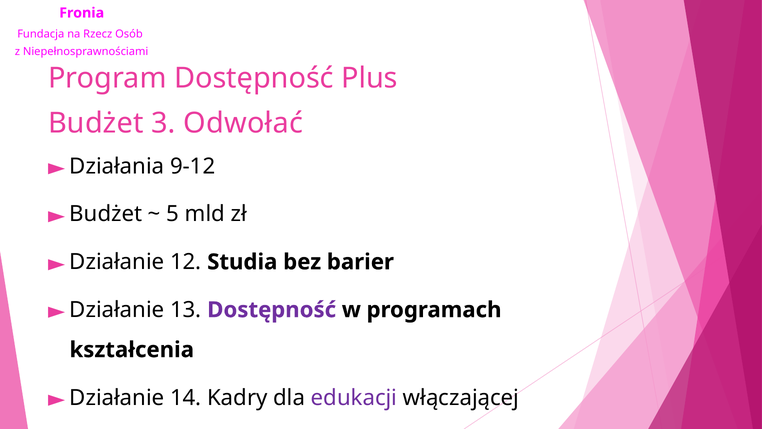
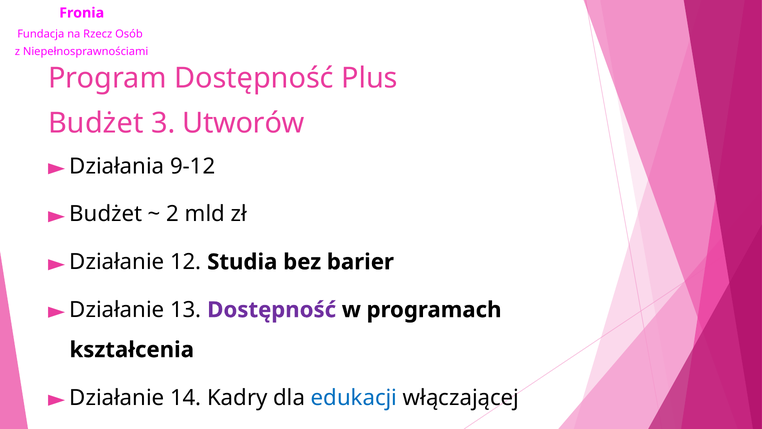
Odwołać: Odwołać -> Utworów (243, 123)
5: 5 -> 2 (173, 214)
edukacji colour: purple -> blue (354, 397)
